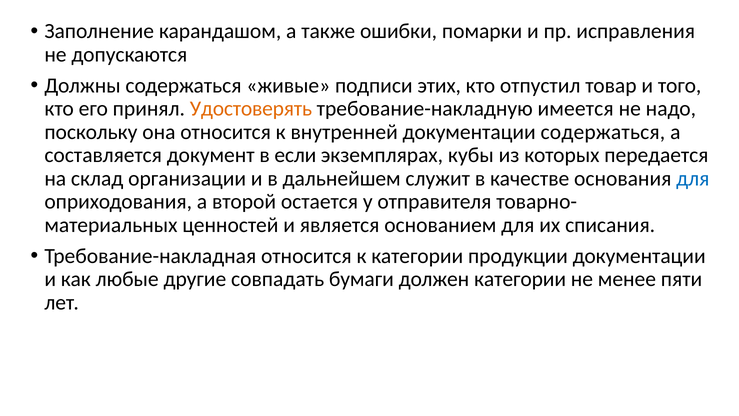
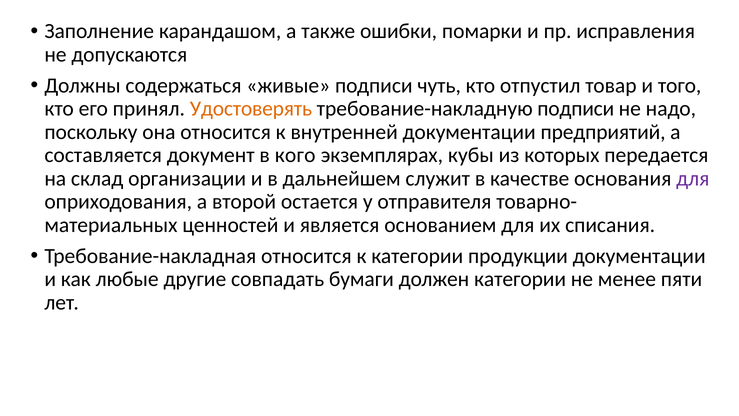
этих: этих -> чуть (439, 85)
требование-накладную имеется: имеется -> подписи (576, 109)
документации содержаться: содержаться -> предприятий (603, 132)
если: если -> кого (295, 155)
для colour: blue -> purple (693, 178)
